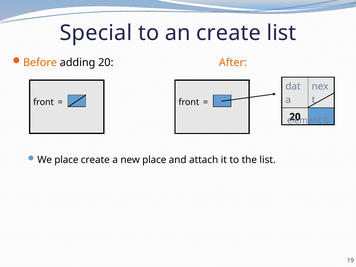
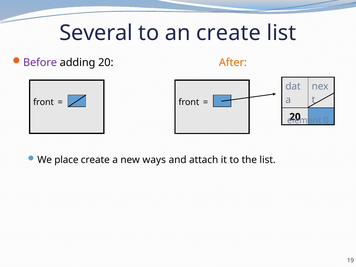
Special: Special -> Several (96, 33)
Before colour: orange -> purple (40, 62)
new place: place -> ways (154, 160)
